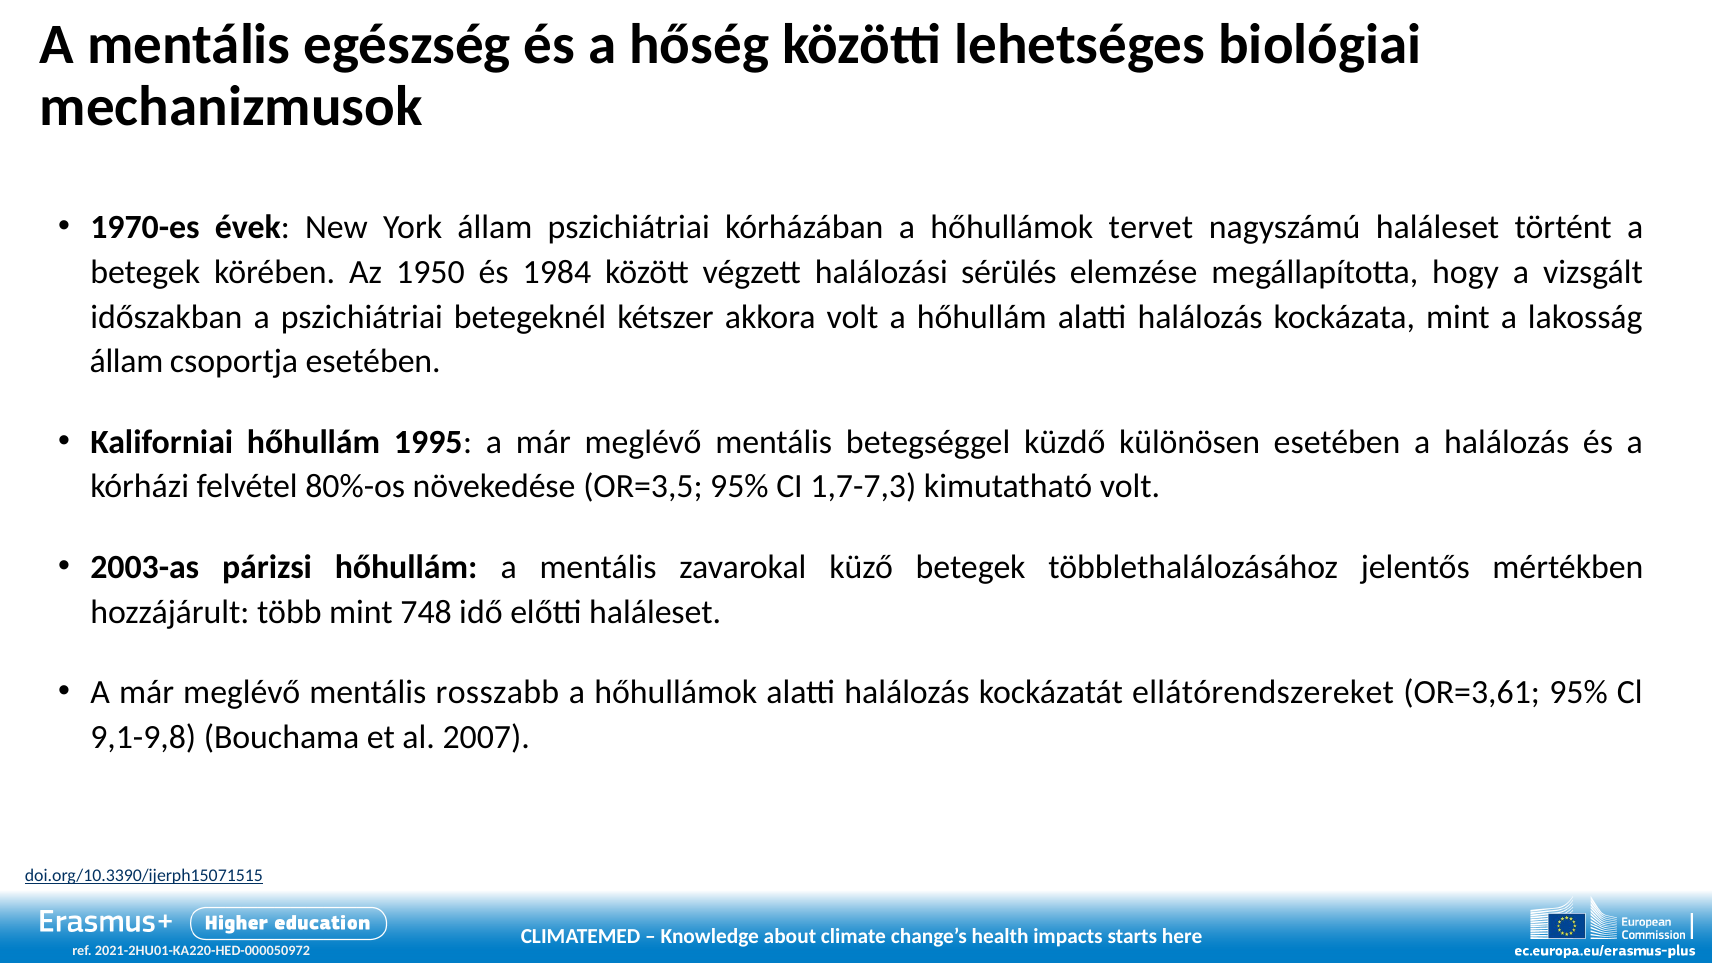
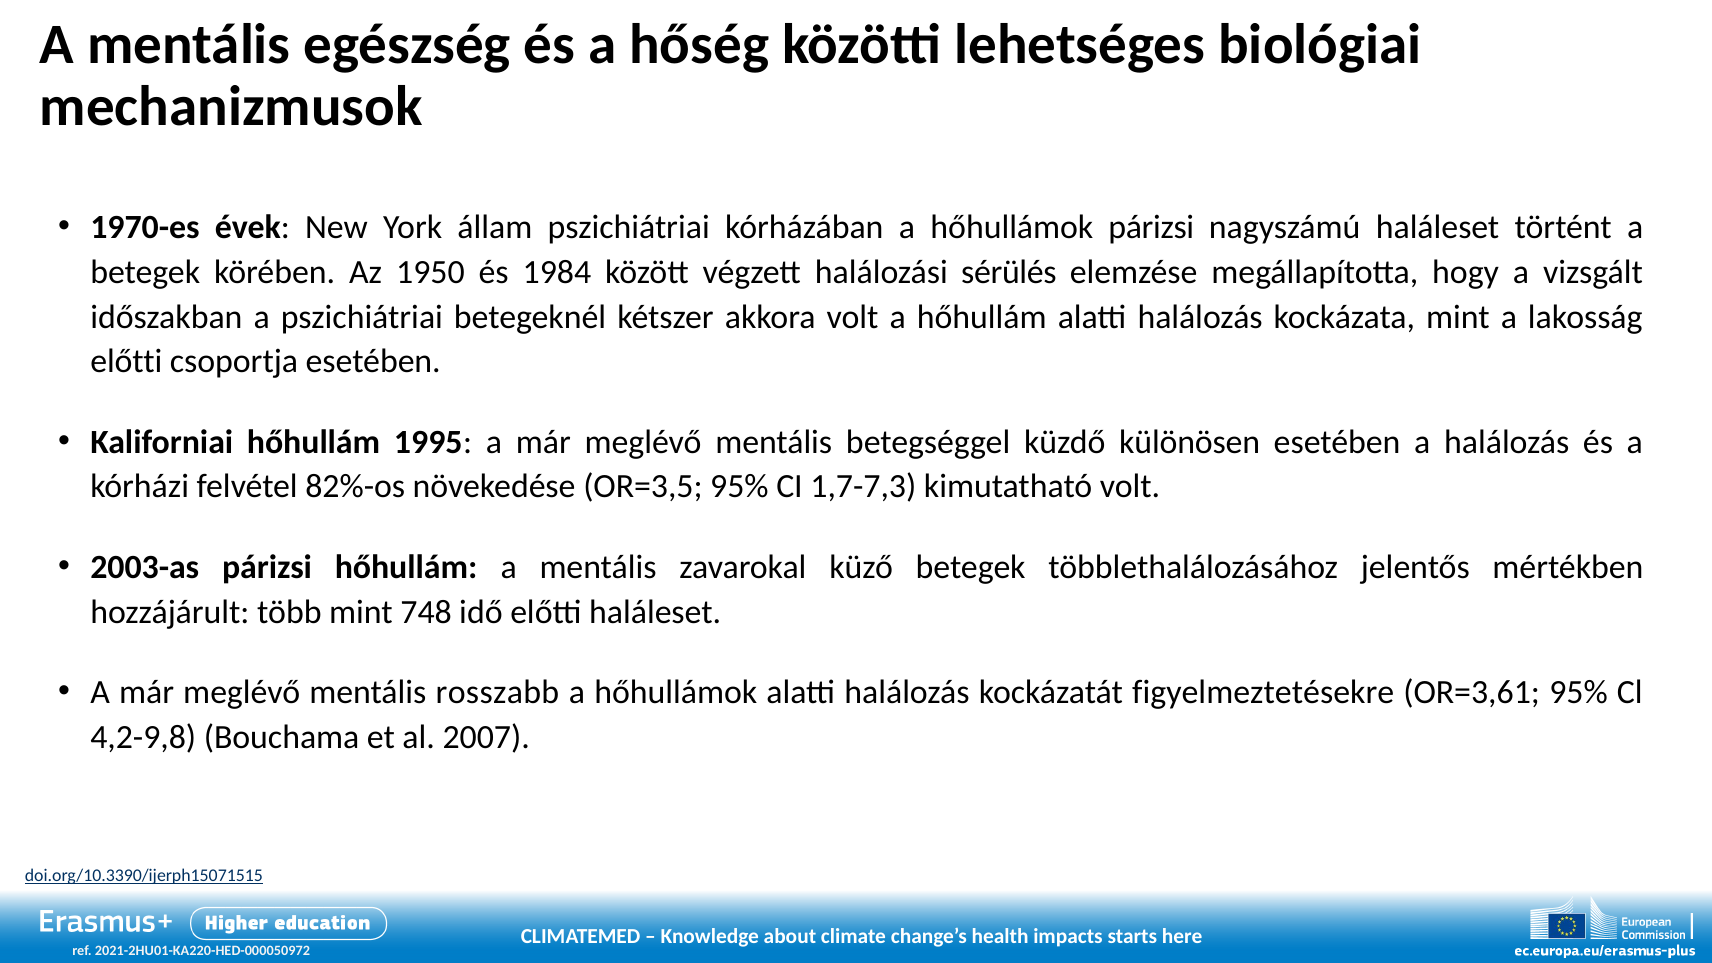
hőhullámok tervet: tervet -> párizsi (1151, 228)
állam: állam -> előtti (126, 362)
80%-os: 80%-os -> 82%-os (355, 487)
ellátórendszereket: ellátórendszereket -> figyelmeztetésekre (1263, 692)
9,1-9,8: 9,1-9,8 -> 4,2-9,8 (143, 737)
